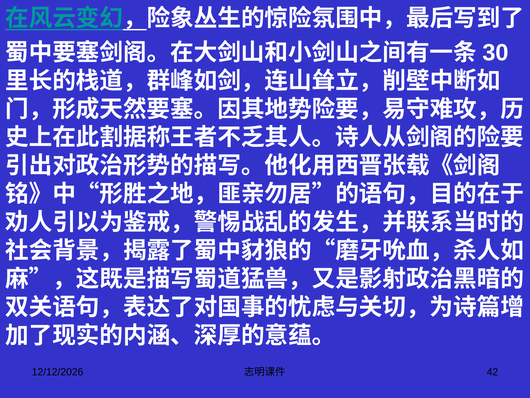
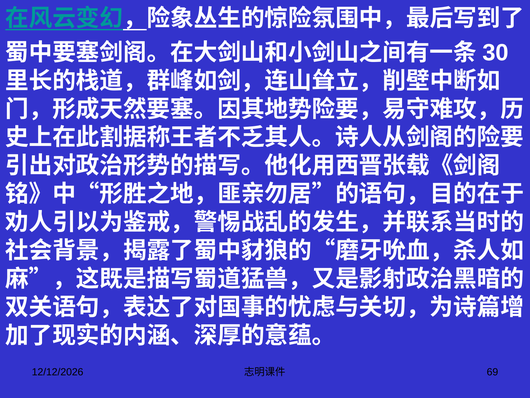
42: 42 -> 69 (492, 372)
